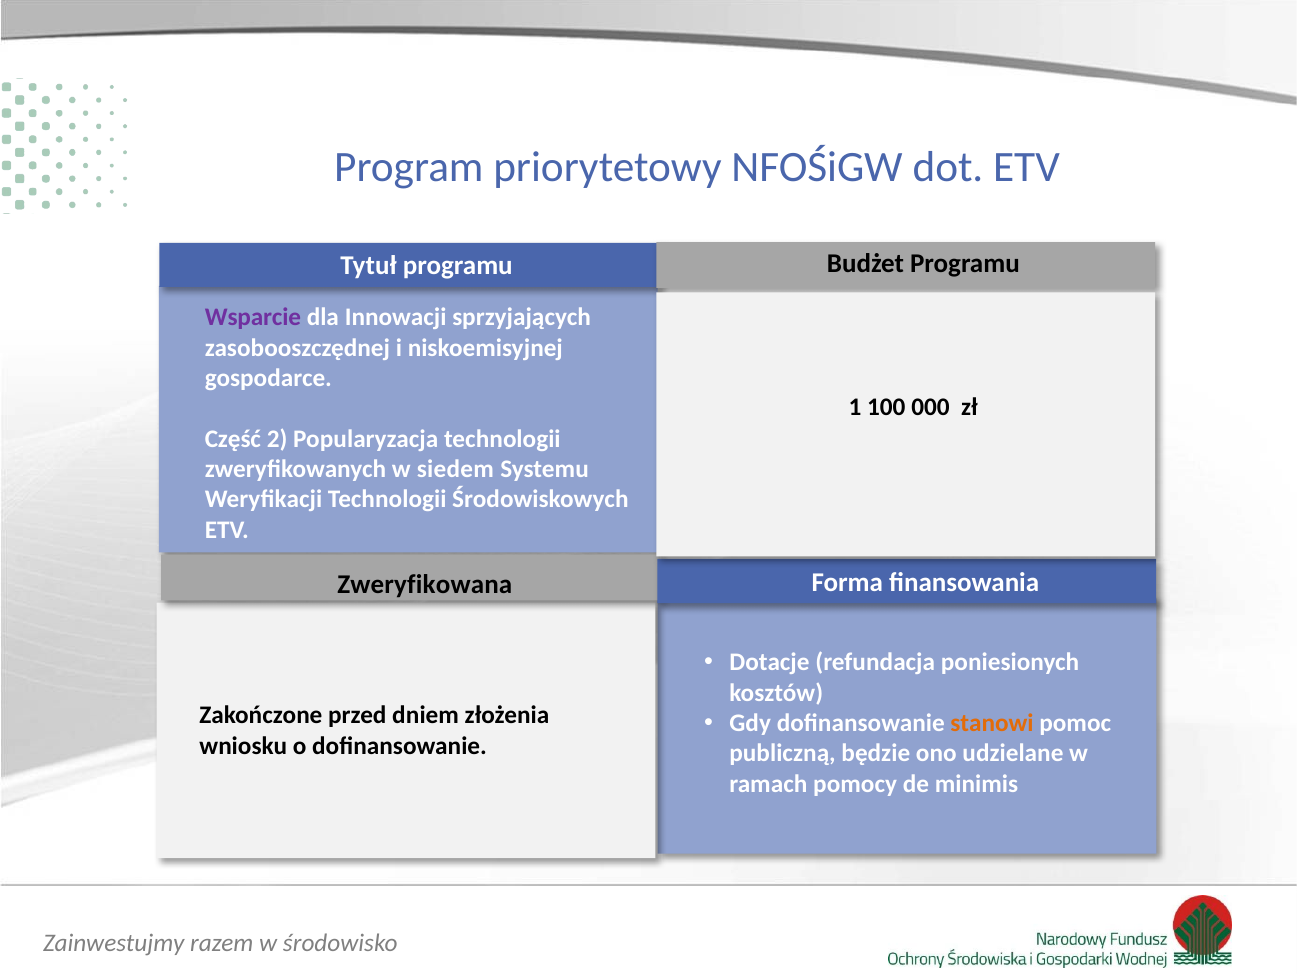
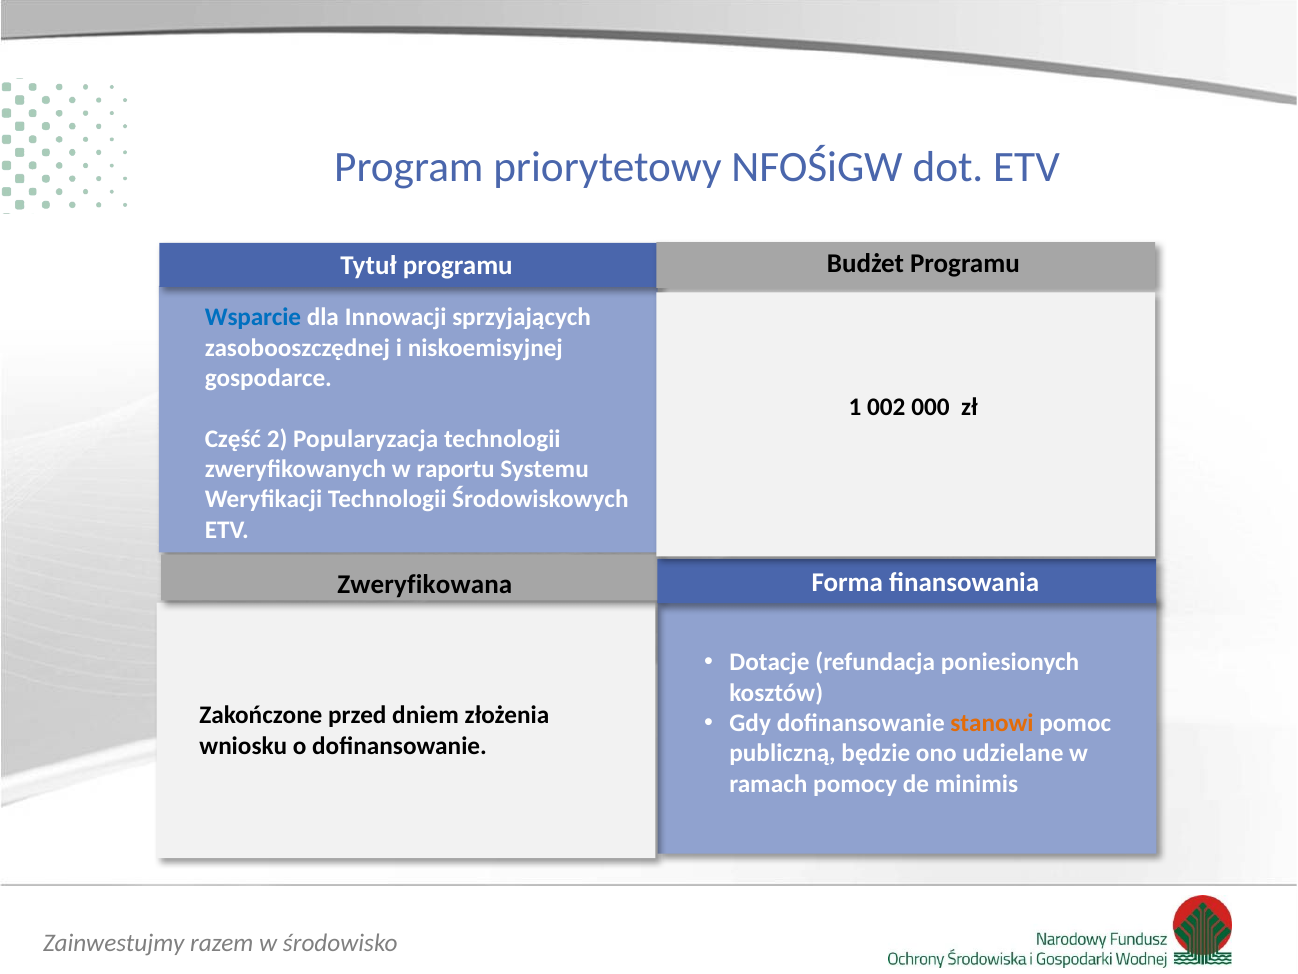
Wsparcie colour: purple -> blue (253, 317)
100: 100 -> 002 (886, 407)
siedem: siedem -> raportu (456, 469)
